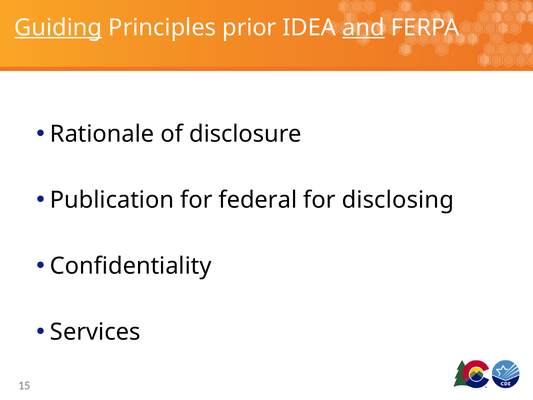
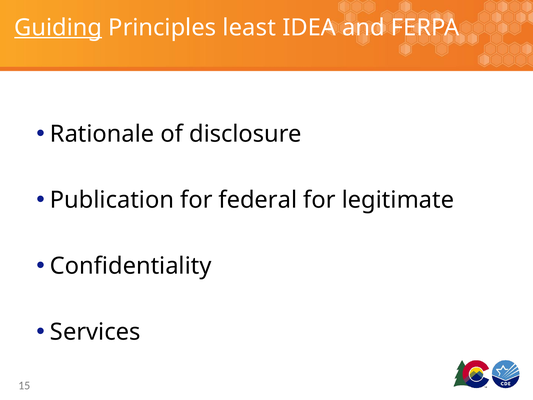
prior: prior -> least (249, 27)
and underline: present -> none (363, 27)
disclosing: disclosing -> legitimate (398, 200)
